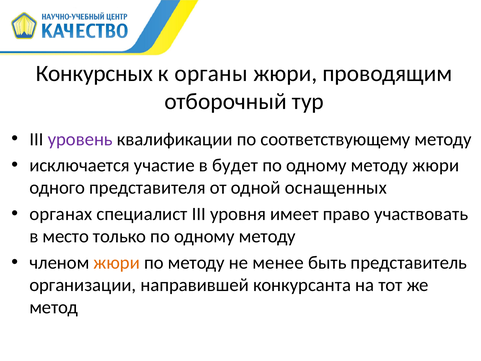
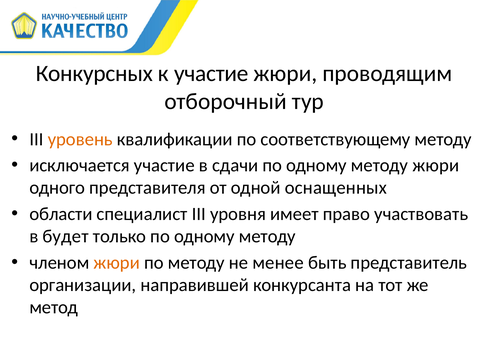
к органы: органы -> участие (211, 73)
уровень colour: purple -> orange (80, 139)
будет: будет -> сдачи (235, 165)
органах: органах -> области (61, 214)
место: место -> будет (66, 236)
